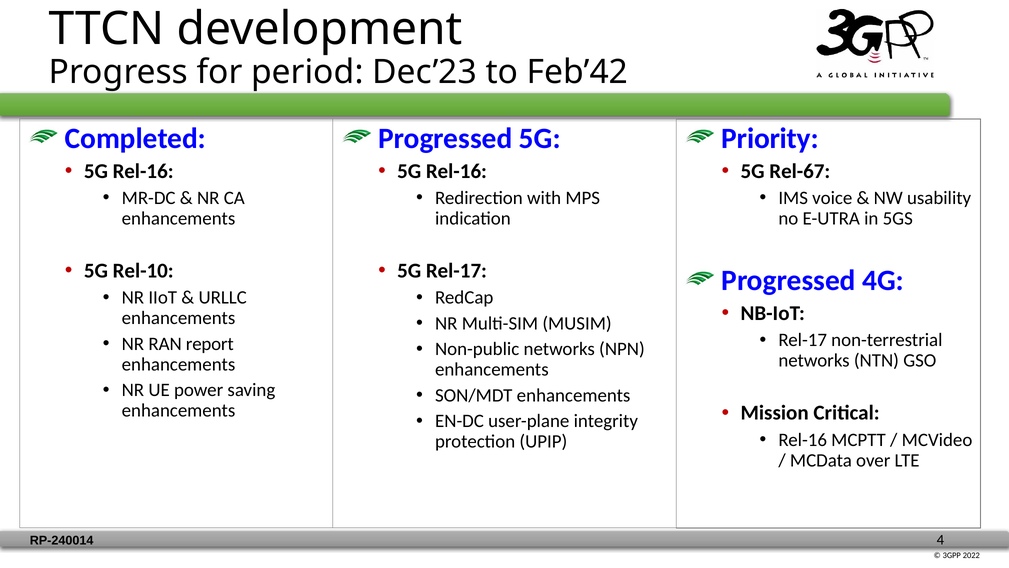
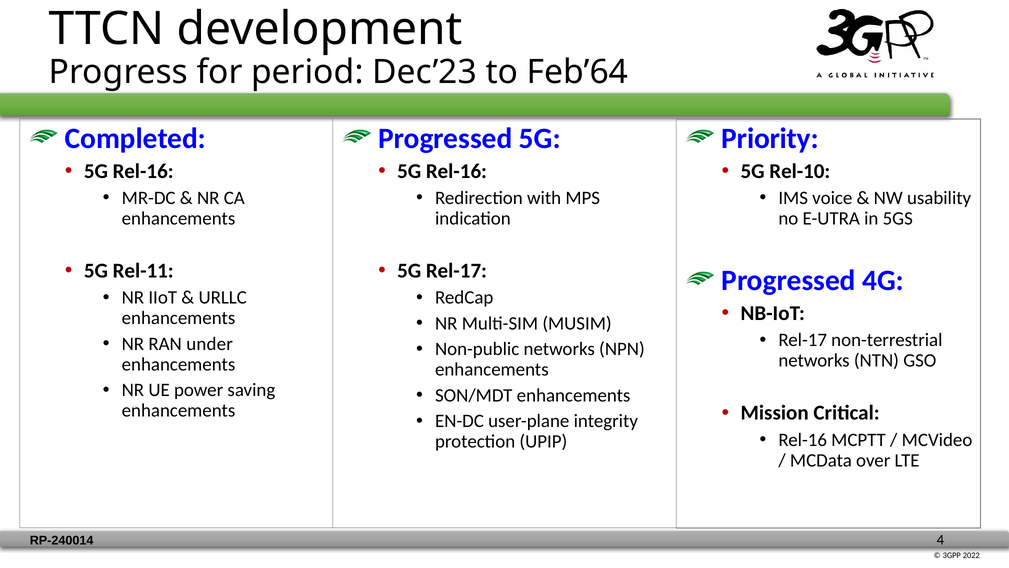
Feb’42: Feb’42 -> Feb’64 (578, 72)
Rel-67: Rel-67 -> Rel-10 (800, 171)
Rel-10: Rel-10 -> Rel-11 (143, 271)
report: report -> under (210, 344)
